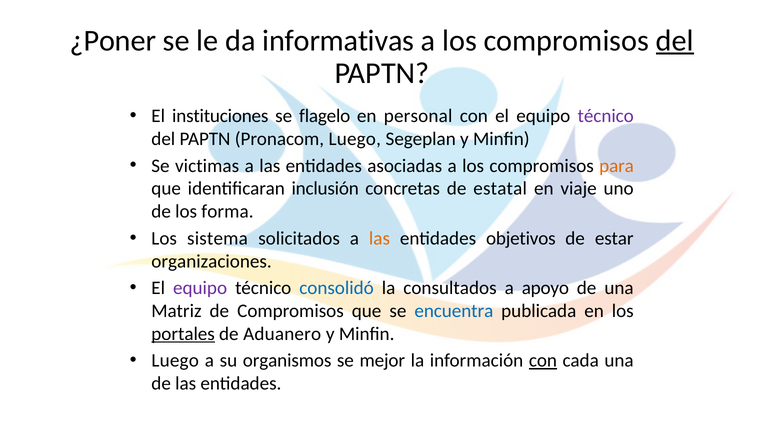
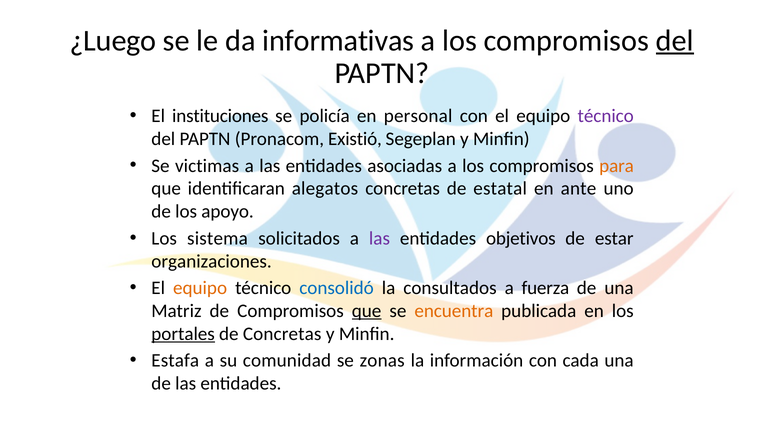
¿Poner: ¿Poner -> ¿Luego (113, 41)
flagelo: flagelo -> policía (325, 116)
Pronacom Luego: Luego -> Existió (355, 139)
inclusión: inclusión -> alegatos (325, 189)
viaje: viaje -> ante (578, 189)
forma: forma -> apoyo (228, 211)
las colour: orange -> purple (379, 238)
equipo colour: purple -> orange (200, 288)
apoyo: apoyo -> fuerza (545, 288)
que underline: none -> present (367, 311)
encuentra colour: blue -> orange (454, 311)
de Aduanero: Aduanero -> Concretas (282, 334)
Luego: Luego -> Estafa (175, 360)
organismos: organismos -> comunidad (287, 360)
mejor: mejor -> zonas (382, 360)
con underline: present -> none (543, 360)
